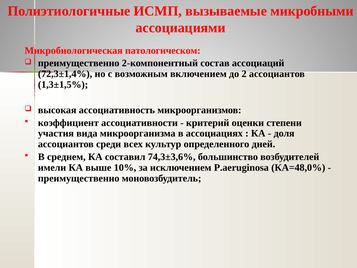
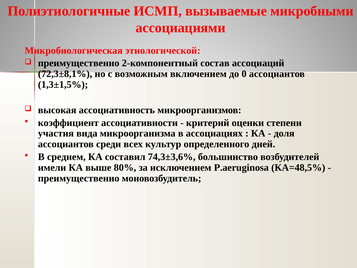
патологическом: патологическом -> этиологической (163, 50)
72,3±1,4%: 72,3±1,4% -> 72,3±8,1% (65, 74)
2: 2 -> 0 (244, 74)
10%: 10% -> 80% (125, 167)
КА=48,0%: КА=48,0% -> КА=48,5% (298, 167)
